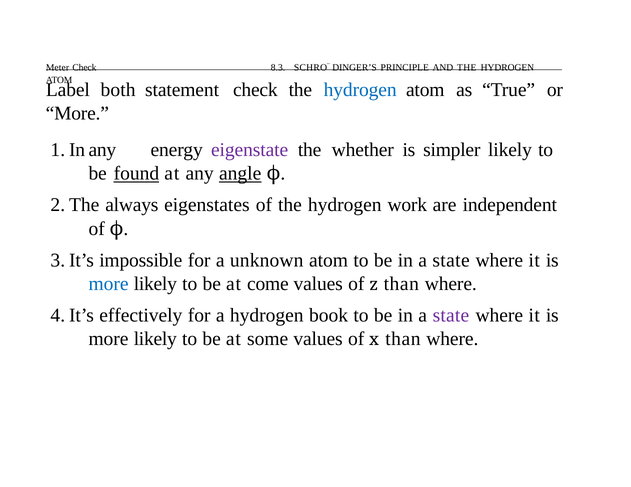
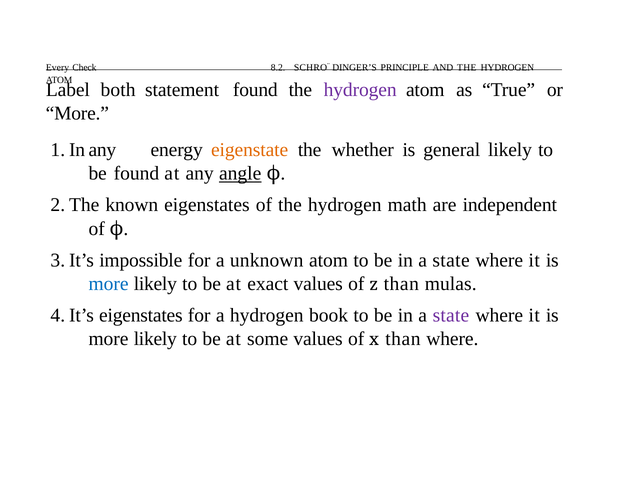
Meter: Meter -> Every (57, 68)
8.3: 8.3 -> 8.2 (278, 68)
statement check: check -> found (255, 90)
hydrogen colour: blue -> purple (360, 90)
eigenstate colour: purple -> orange (250, 150)
simpler: simpler -> general (452, 150)
found underline: present -> none (136, 174)
always: always -> known (132, 205)
work: work -> math (407, 205)
come: come -> exact (268, 284)
z than where: where -> mulas (451, 284)
effectively: effectively -> eigenstates (141, 316)
